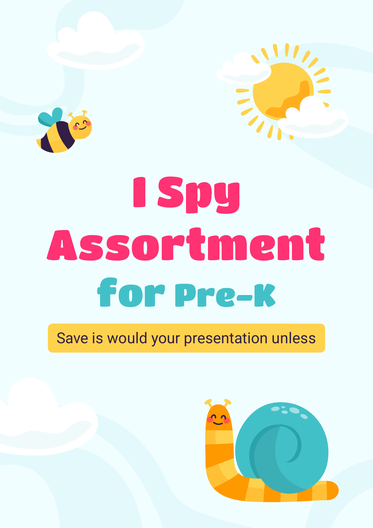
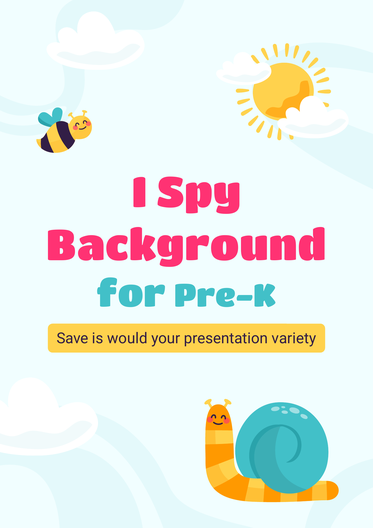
Assortment: Assortment -> Background (186, 246)
unless: unless -> variety (294, 338)
